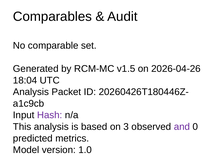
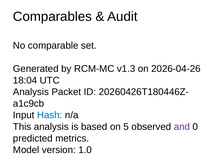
v1.5: v1.5 -> v1.3 (126, 69)
Hash colour: purple -> blue (50, 115)
3: 3 -> 5 (126, 127)
